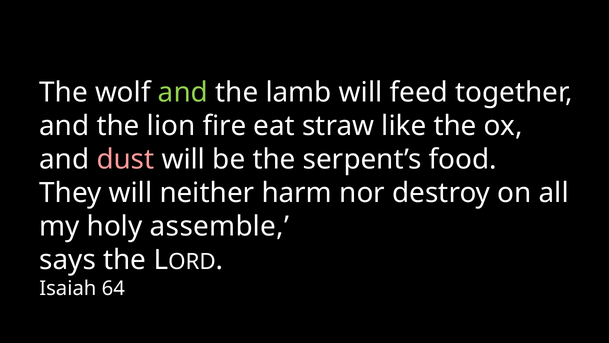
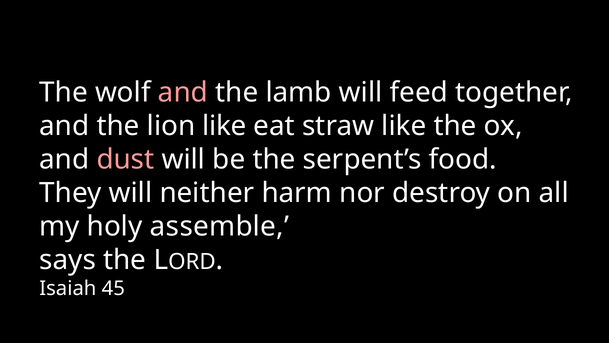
and colour: light green -> pink (183, 92)
lion fire: fire -> like (225, 126)
64: 64 -> 45 (113, 288)
